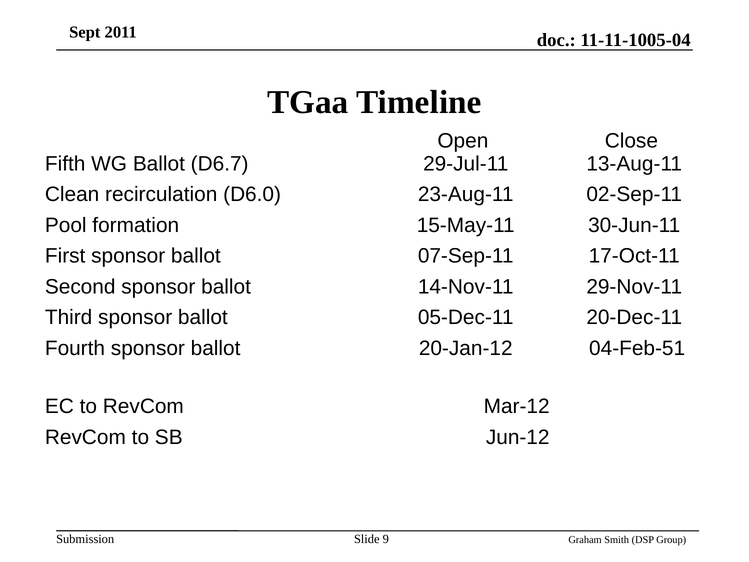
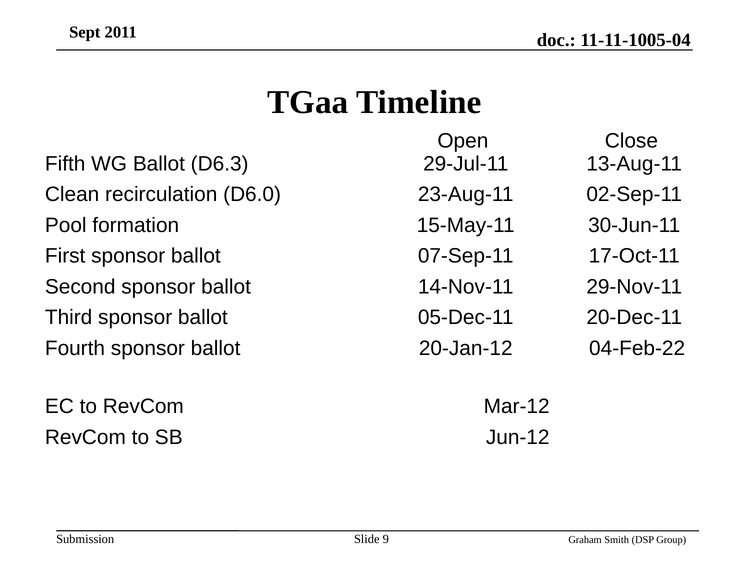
D6.7: D6.7 -> D6.3 (220, 164)
04-Feb-51: 04-Feb-51 -> 04-Feb-22 (637, 348)
